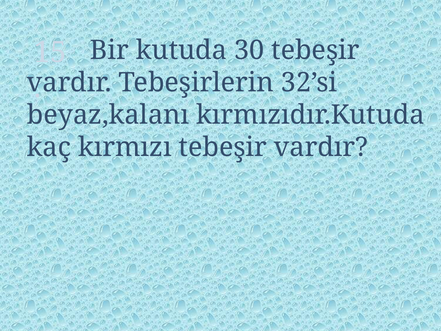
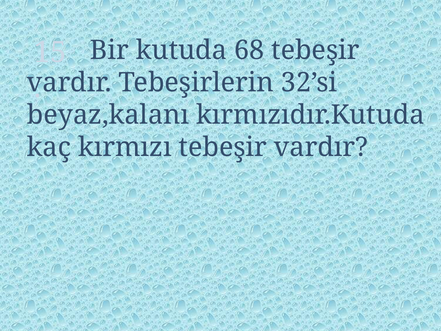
30: 30 -> 68 (249, 50)
